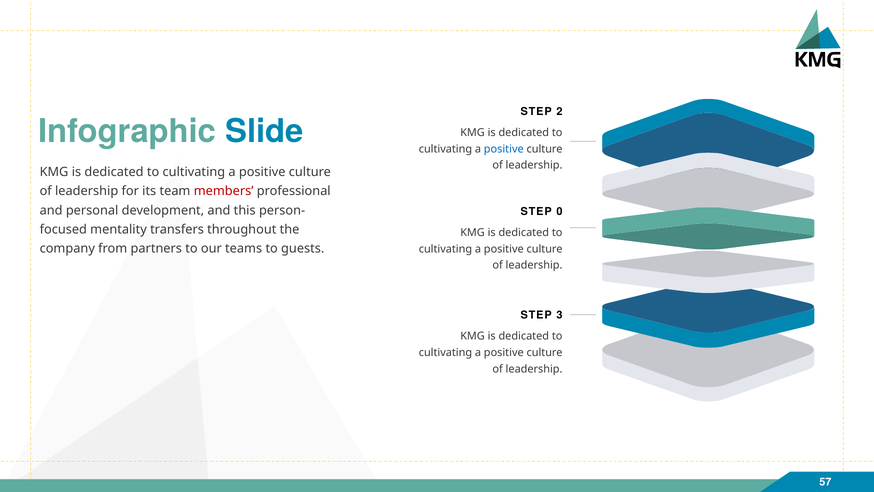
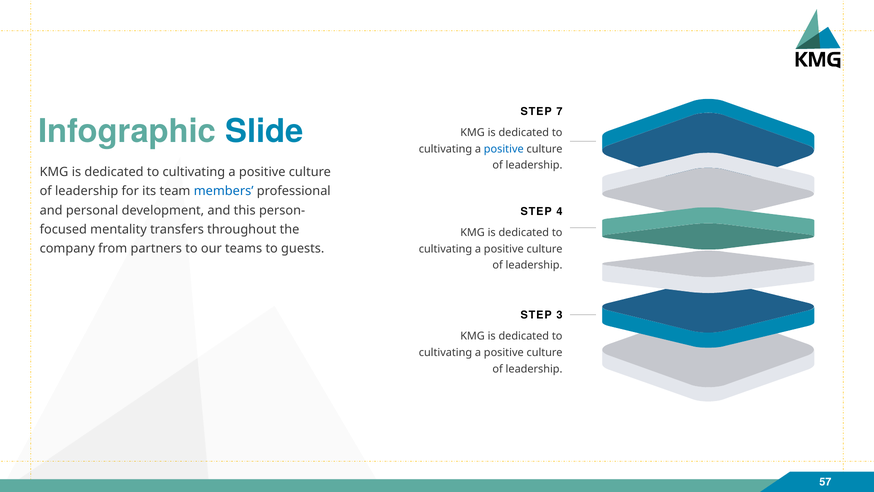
2: 2 -> 7 (559, 111)
members colour: red -> blue (224, 191)
0: 0 -> 4 (559, 211)
